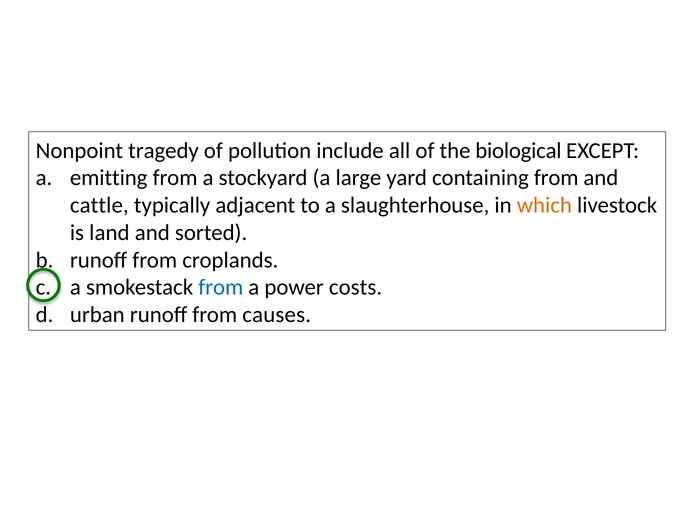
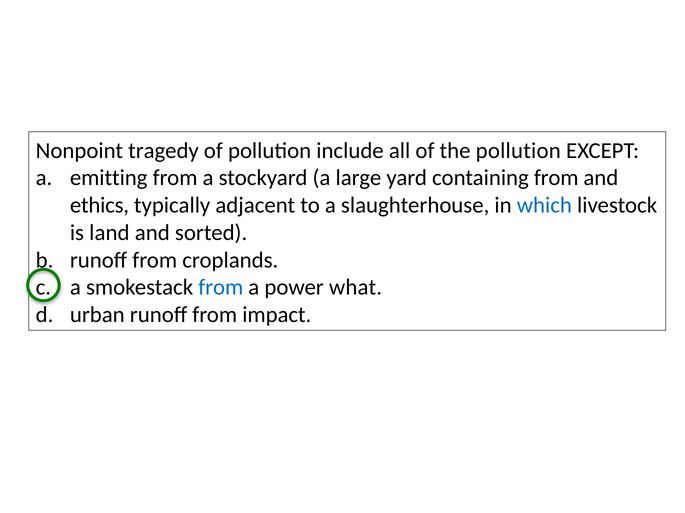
the biological: biological -> pollution (518, 151)
cattle: cattle -> ethics (99, 206)
which colour: orange -> blue (544, 206)
costs: costs -> what (356, 288)
causes: causes -> impact (277, 315)
